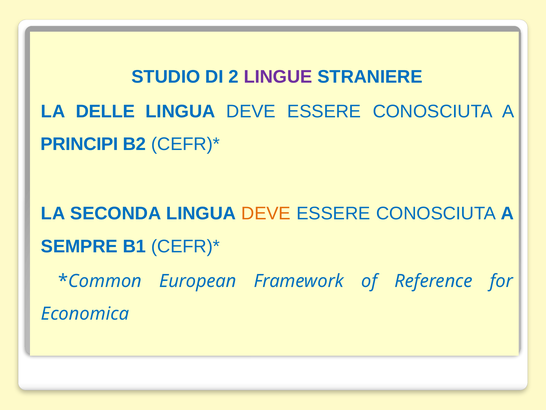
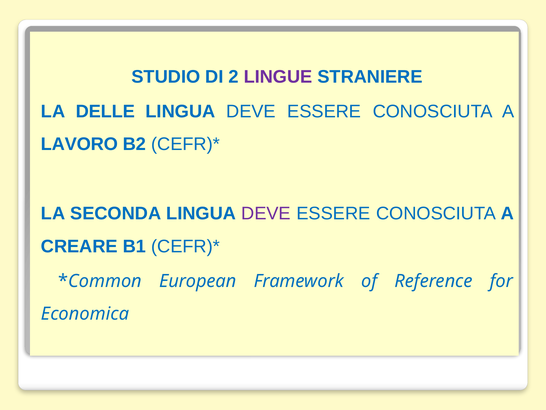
PRINCIPI: PRINCIPI -> LAVORO (79, 144)
DEVE colour: orange -> purple (266, 213)
SEMPRE: SEMPRE -> CREARE (79, 246)
